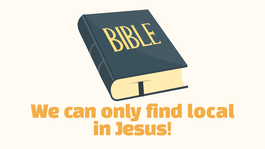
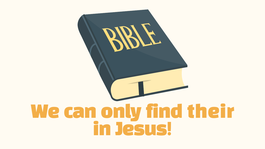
local: local -> their (211, 112)
